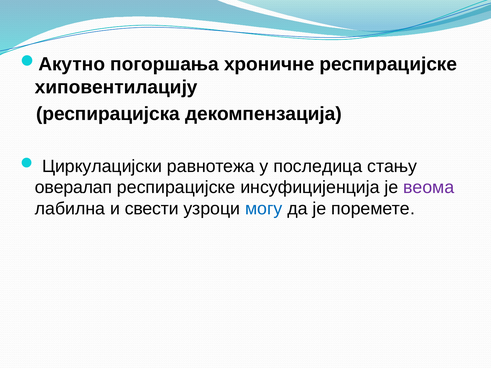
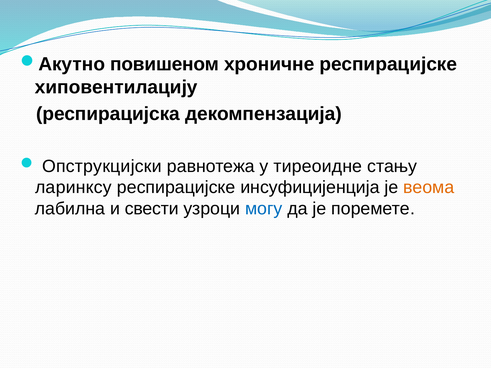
погоршања: погоршања -> повишеном (165, 64)
Циркулацијски: Циркулацијски -> Опструкцијски (102, 166)
последица: последица -> тиреоидне (318, 166)
овералап: овералап -> ларинксу (73, 188)
веома colour: purple -> orange (429, 188)
